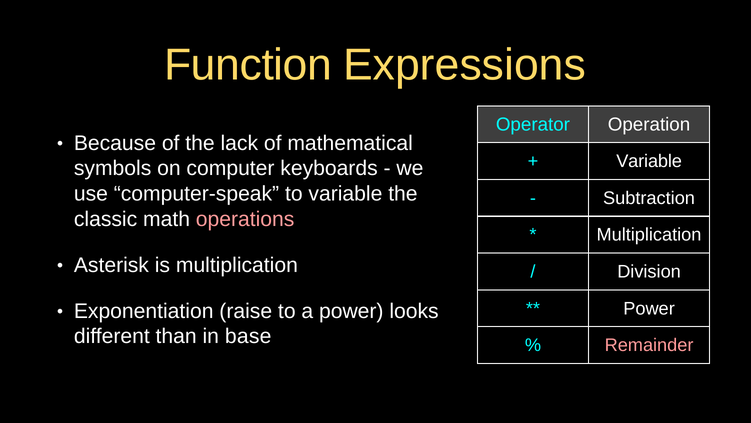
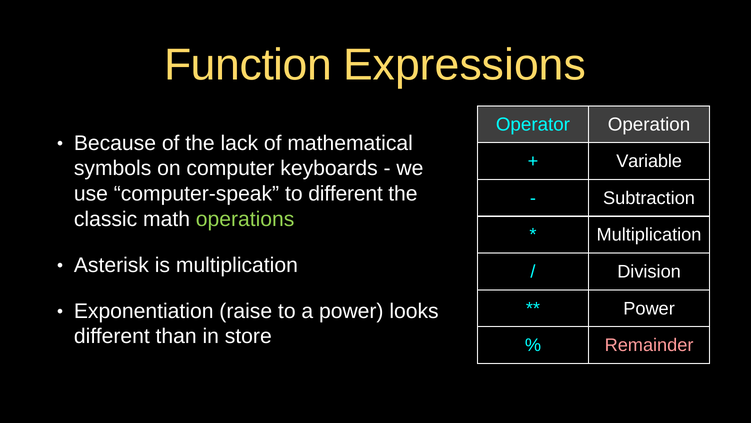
to variable: variable -> different (346, 194)
operations colour: pink -> light green (245, 219)
base: base -> store (248, 336)
